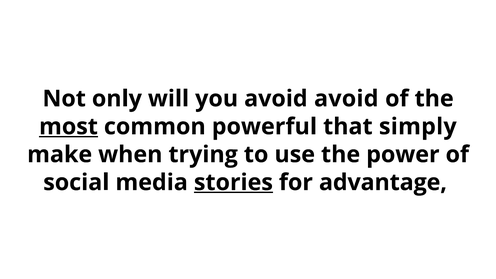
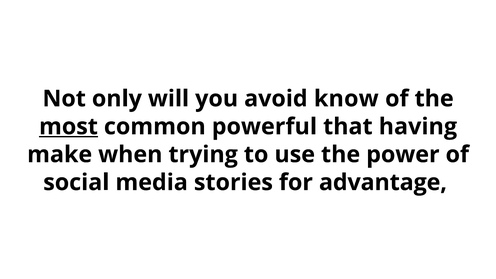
avoid avoid: avoid -> know (346, 99)
simply: simply -> having (418, 127)
stories underline: present -> none (233, 182)
